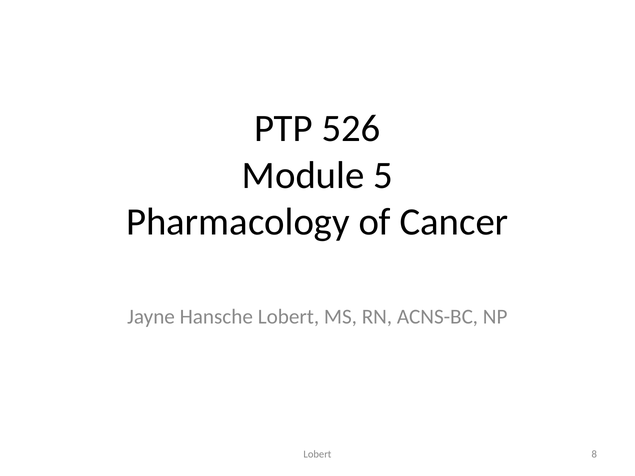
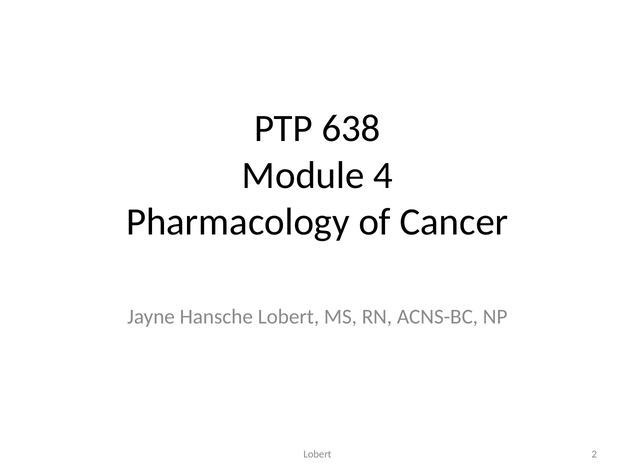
526: 526 -> 638 (351, 129)
5: 5 -> 4 (383, 175)
8: 8 -> 2 (594, 455)
